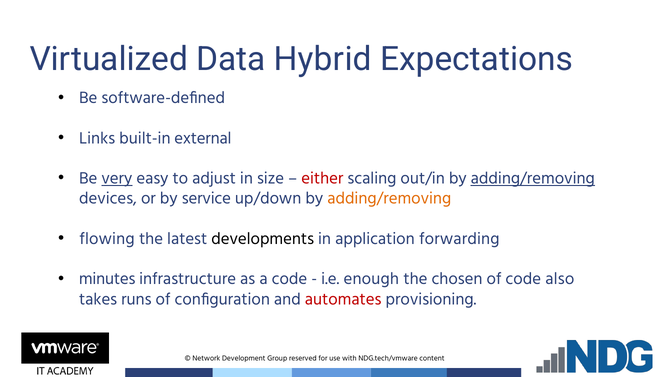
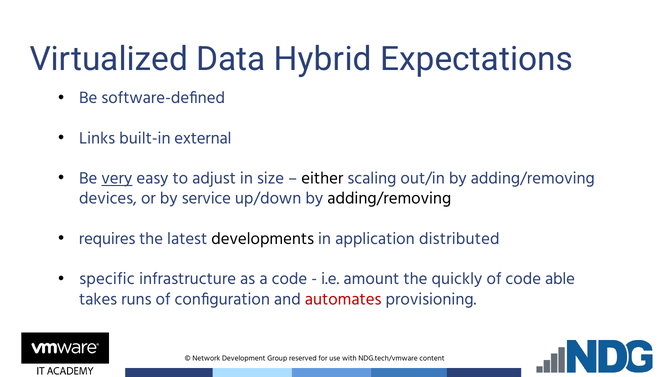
either colour: red -> black (322, 178)
adding/removing underline: present -> none (533, 178)
adding/removing colour: orange -> black (389, 198)
flowing: flowing -> requires (107, 239)
forwarding: forwarding -> distributed (459, 239)
minutes: minutes -> specific (107, 279)
enough: enough -> amount (371, 279)
chosen: chosen -> quickly (457, 279)
also: also -> able (560, 279)
